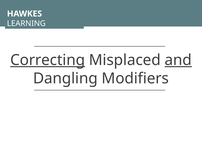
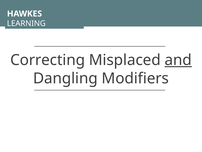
Correcting underline: present -> none (48, 60)
